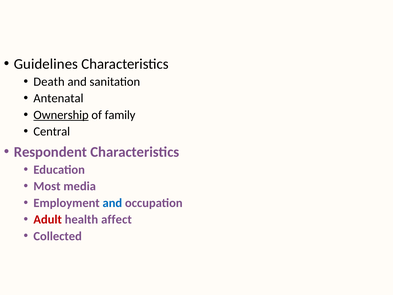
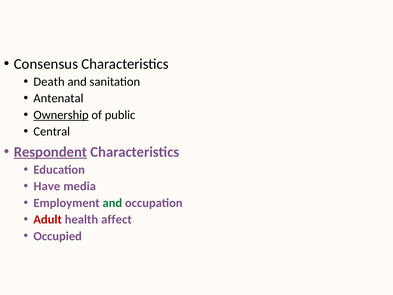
Guidelines: Guidelines -> Consensus (46, 64)
family: family -> public (120, 115)
Respondent underline: none -> present (50, 152)
Most: Most -> Have (47, 186)
and colour: blue -> green (112, 203)
Collected: Collected -> Occupied (58, 236)
